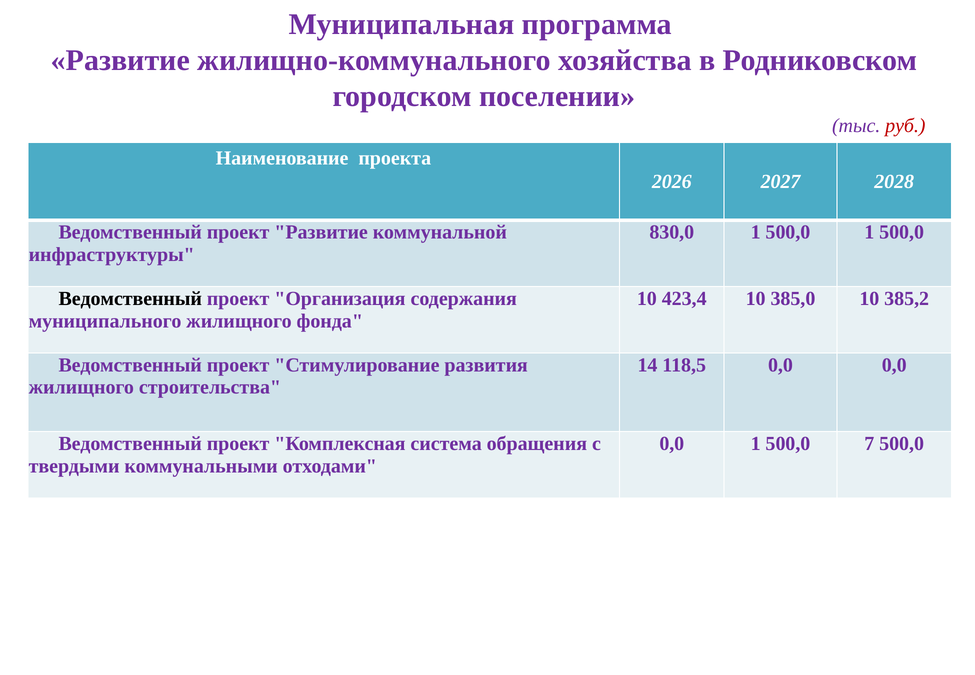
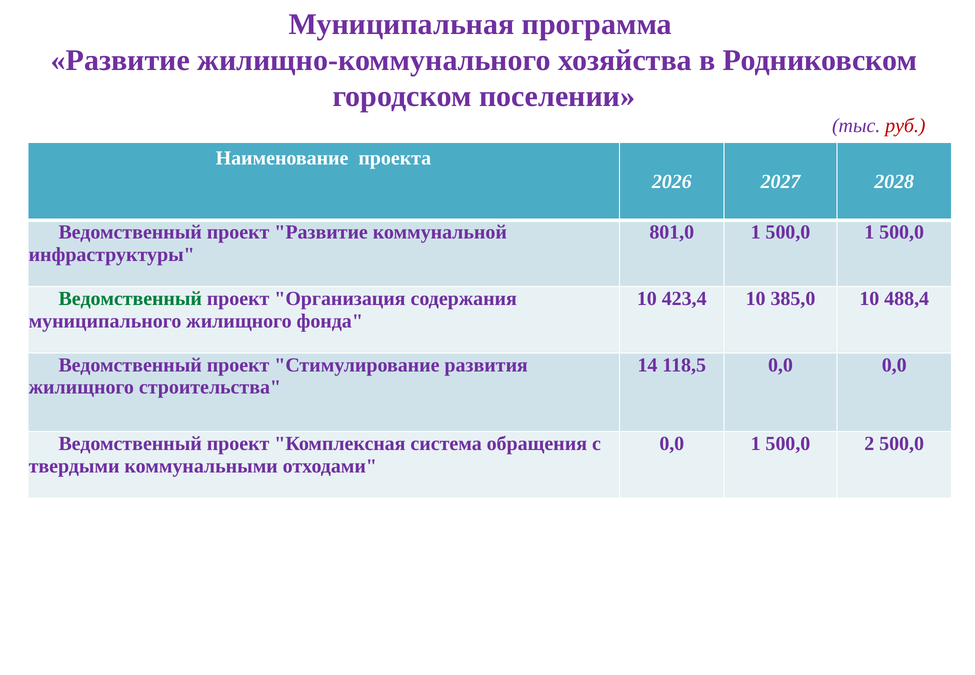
830,0: 830,0 -> 801,0 (672, 232)
Ведомственный colour: black -> green (130, 299)
385,2: 385,2 -> 488,4 (907, 299)
7: 7 -> 2 (869, 444)
